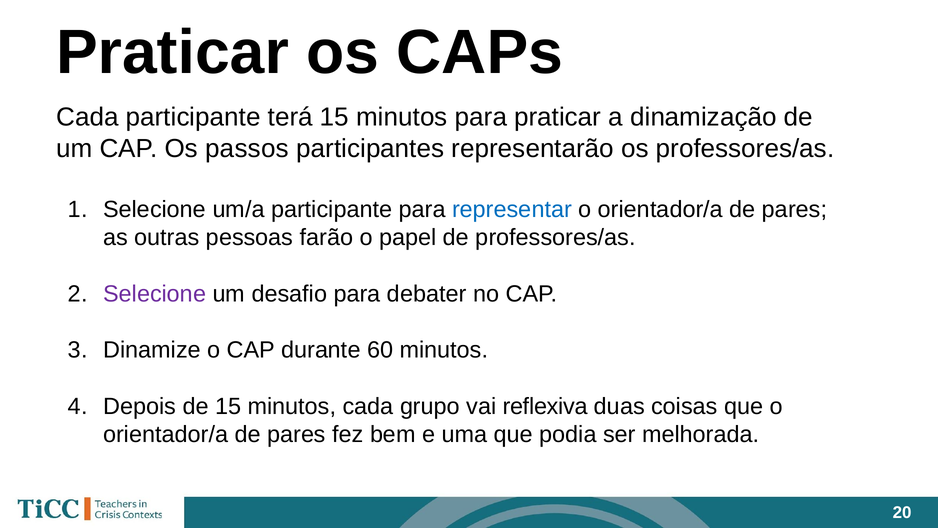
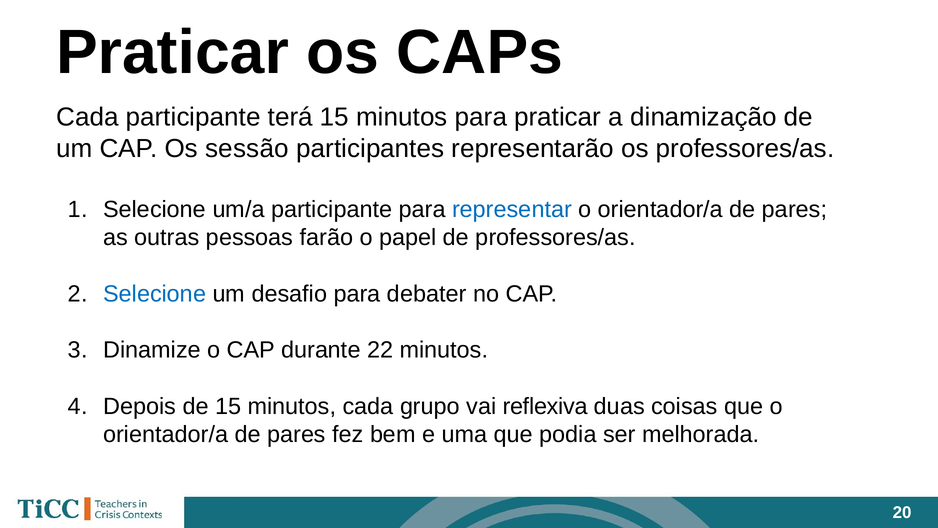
passos: passos -> sessão (247, 148)
Selecione colour: purple -> blue (155, 294)
60: 60 -> 22 (380, 350)
